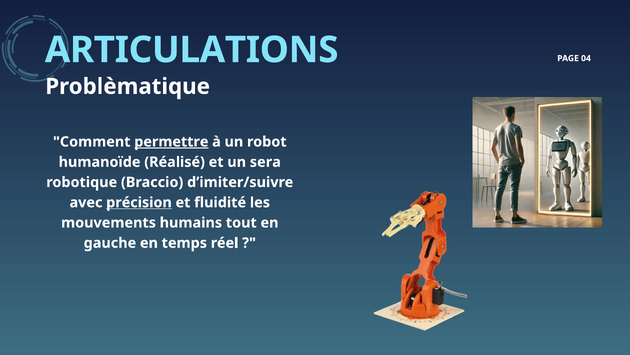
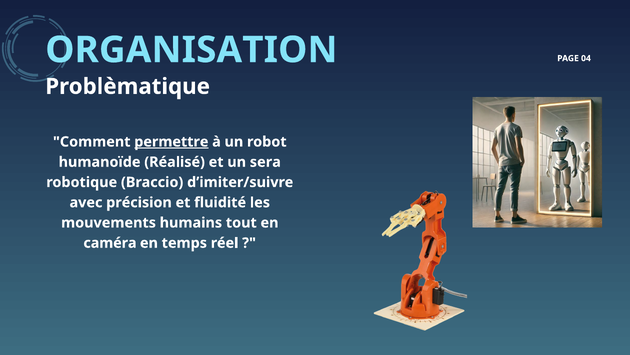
ARTICULATIONS: ARTICULATIONS -> ORGANISATION (191, 50)
précision underline: present -> none (139, 202)
gauche: gauche -> caméra (110, 243)
